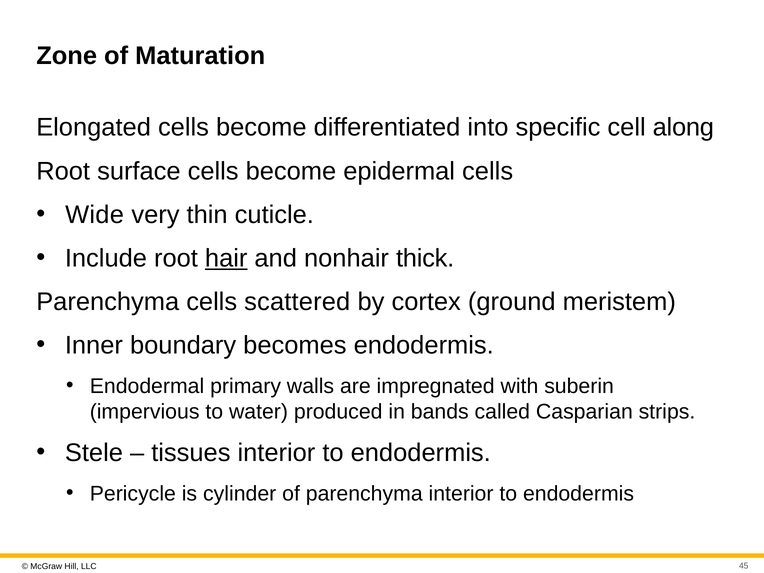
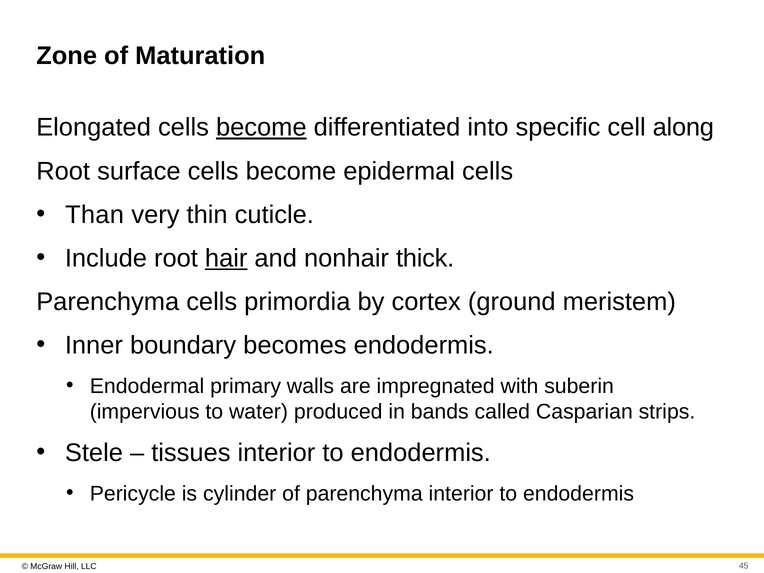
become underline: none -> present (261, 128)
Wide: Wide -> Than (95, 215)
scattered: scattered -> primordia (297, 302)
